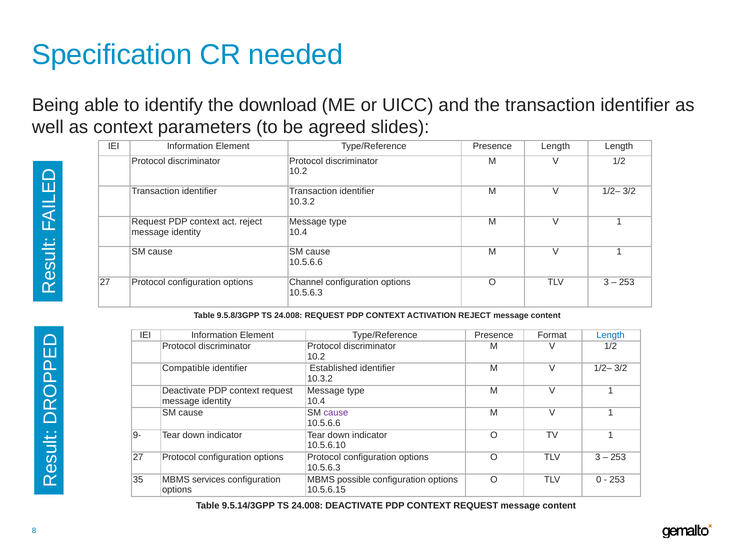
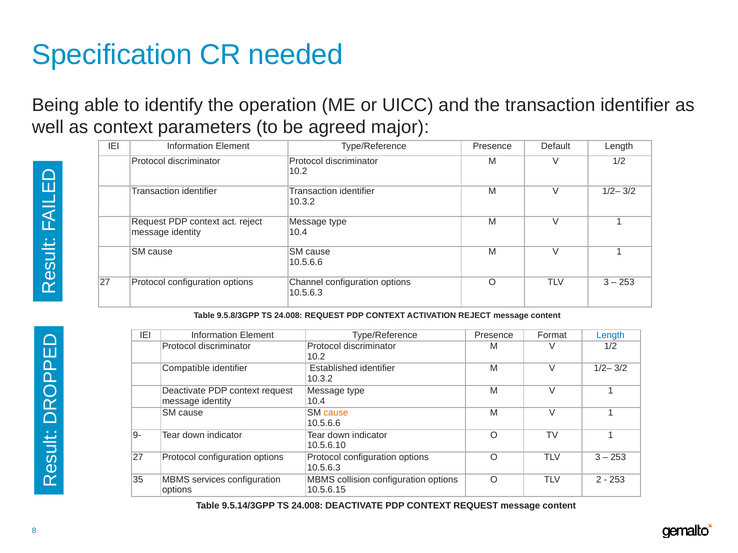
download: download -> operation (278, 105)
slides: slides -> major (400, 127)
Presence Length: Length -> Default (556, 146)
cause colour: purple -> orange (336, 413)
possible: possible -> collision (354, 480)
0: 0 -> 2 (599, 480)
